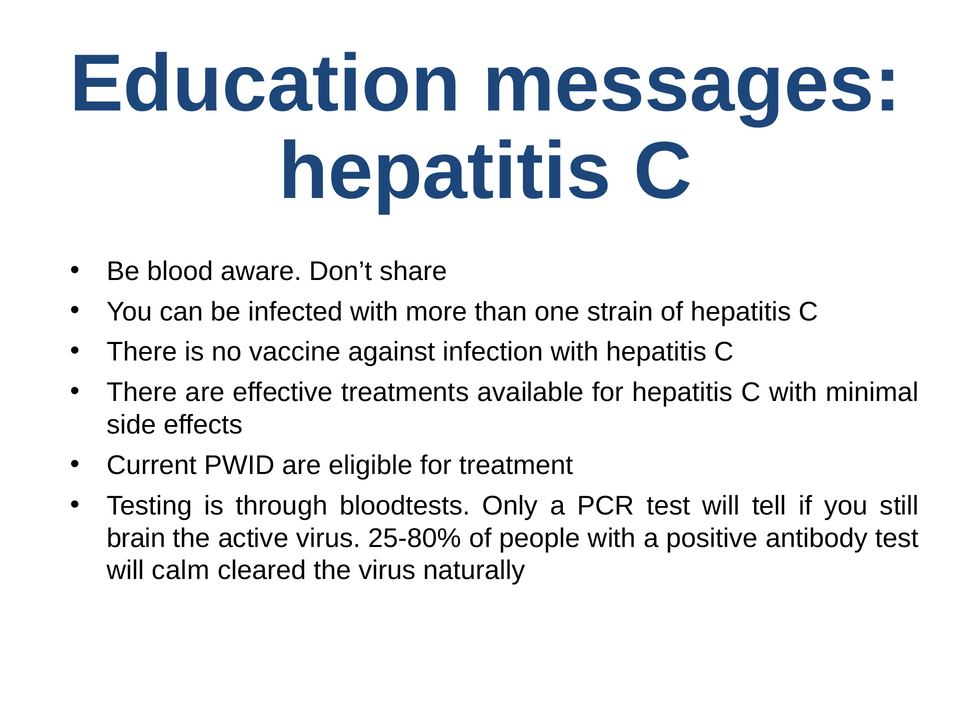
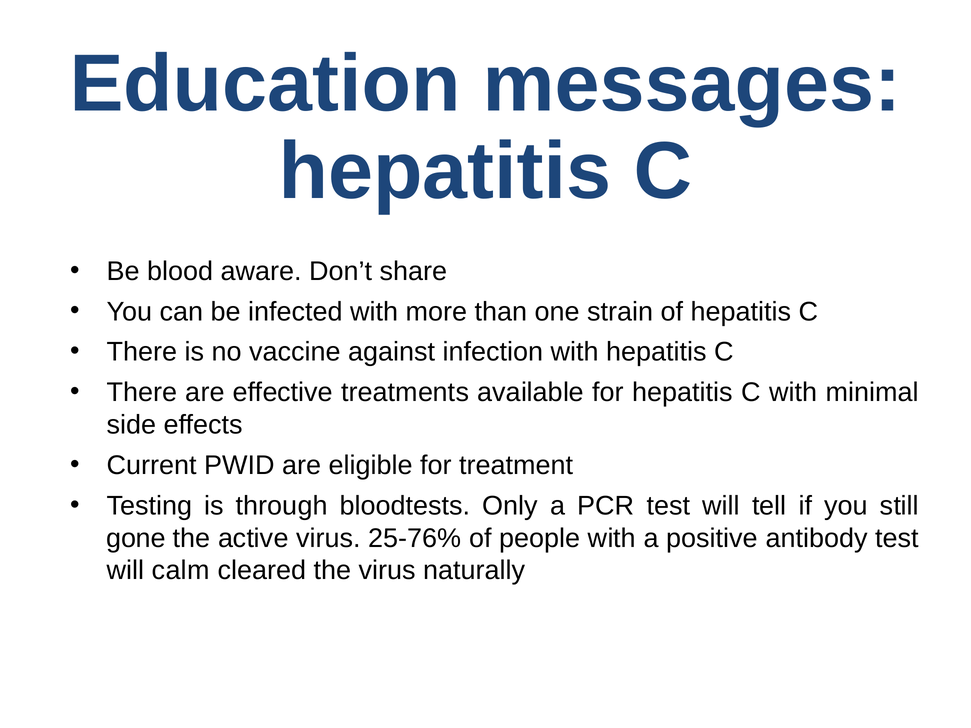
brain: brain -> gone (136, 538)
25-80%: 25-80% -> 25-76% (415, 538)
